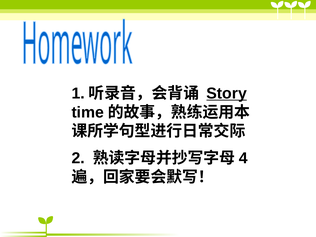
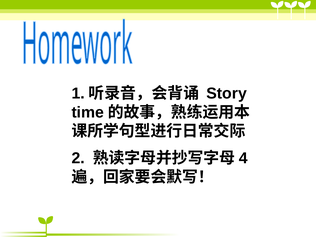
Story underline: present -> none (227, 93)
